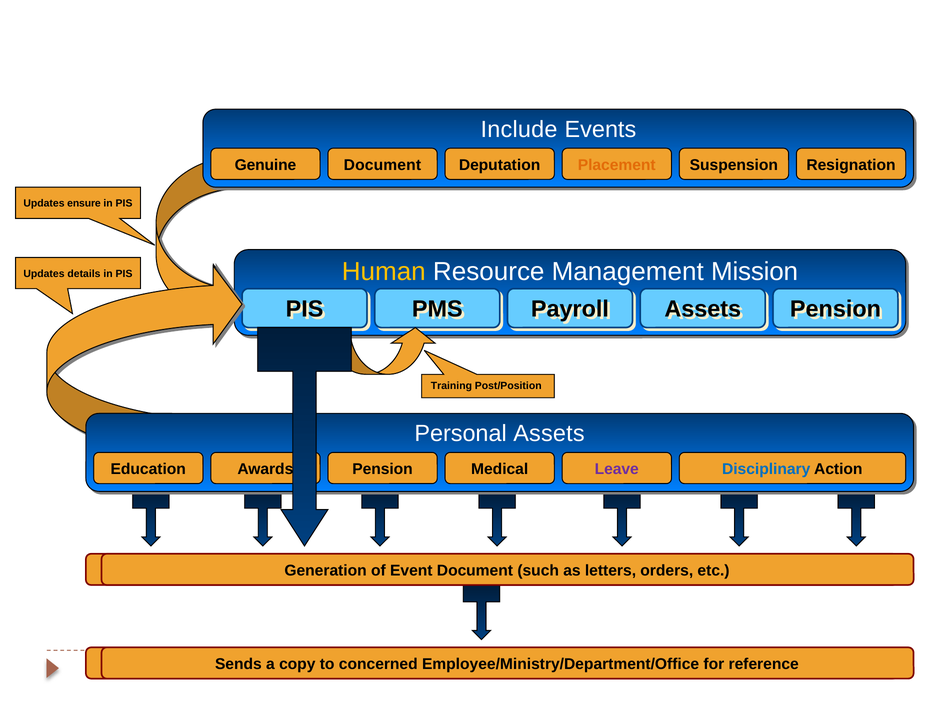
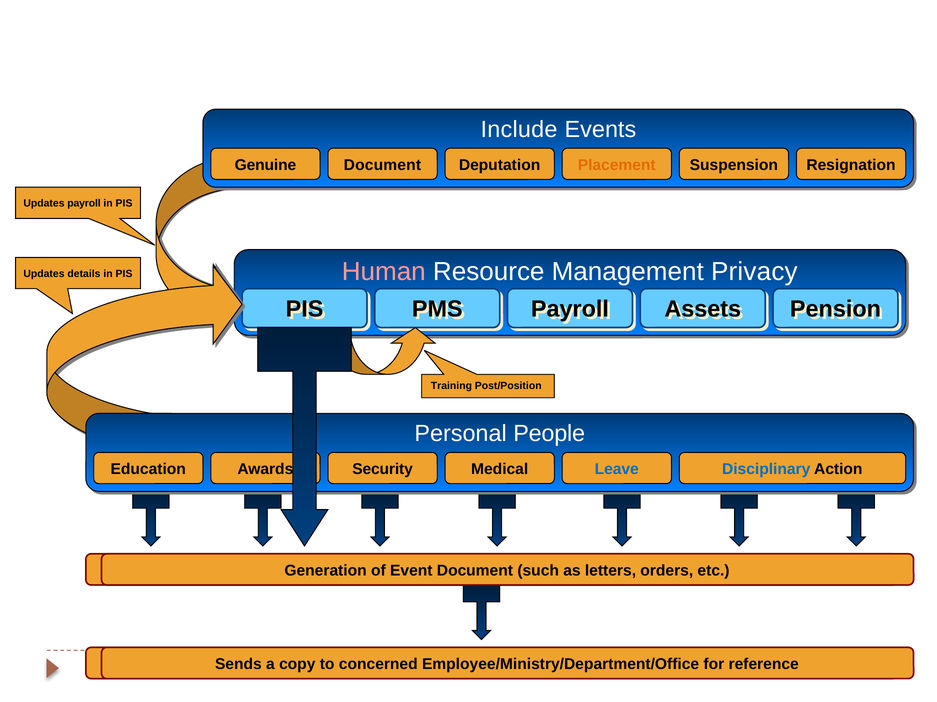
Updates ensure: ensure -> payroll (84, 204)
Human colour: yellow -> pink (384, 272)
Mission: Mission -> Privacy (754, 272)
Personal Assets: Assets -> People (549, 434)
Pension: Pension -> Security (383, 470)
Leave colour: purple -> blue (617, 470)
